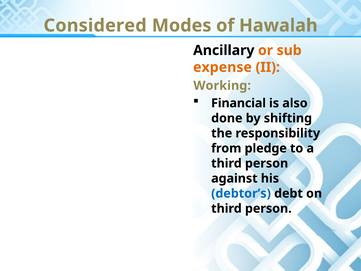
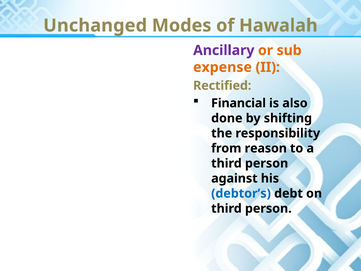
Considered: Considered -> Unchanged (95, 26)
Ancillary colour: black -> purple (224, 50)
Working: Working -> Rectified (222, 86)
pledge: pledge -> reason (266, 148)
